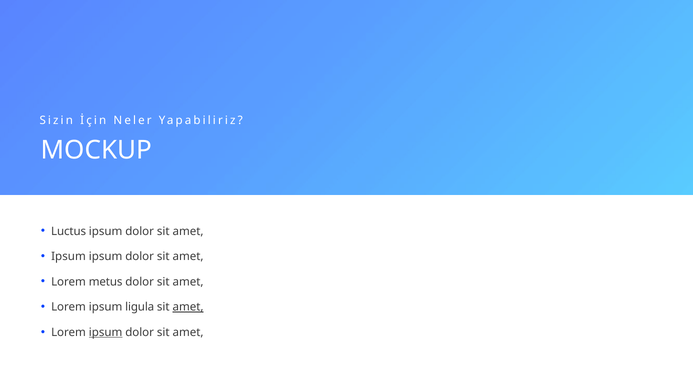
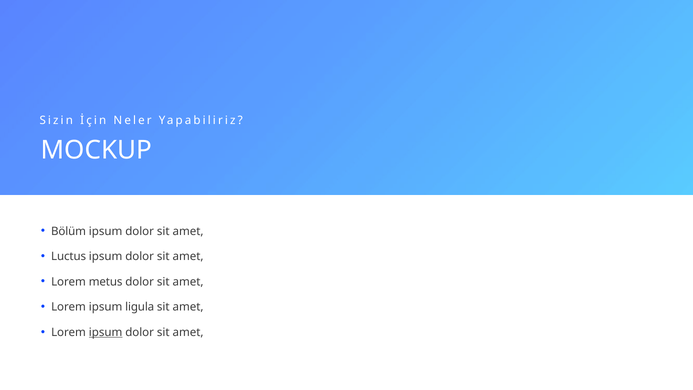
Luctus: Luctus -> Bölüm (69, 231)
Ipsum: Ipsum -> Luctus (69, 256)
amet underline: present -> none (188, 307)
